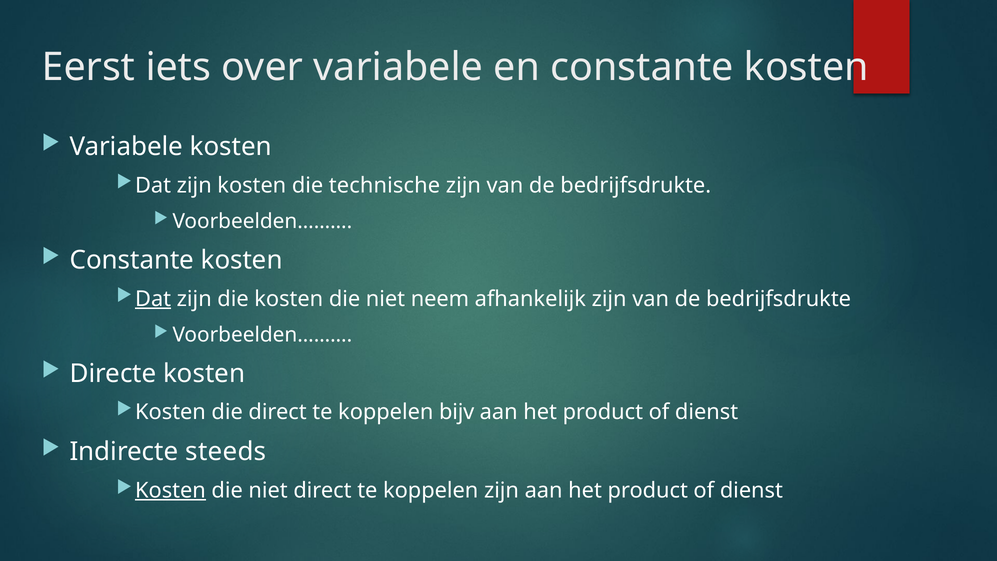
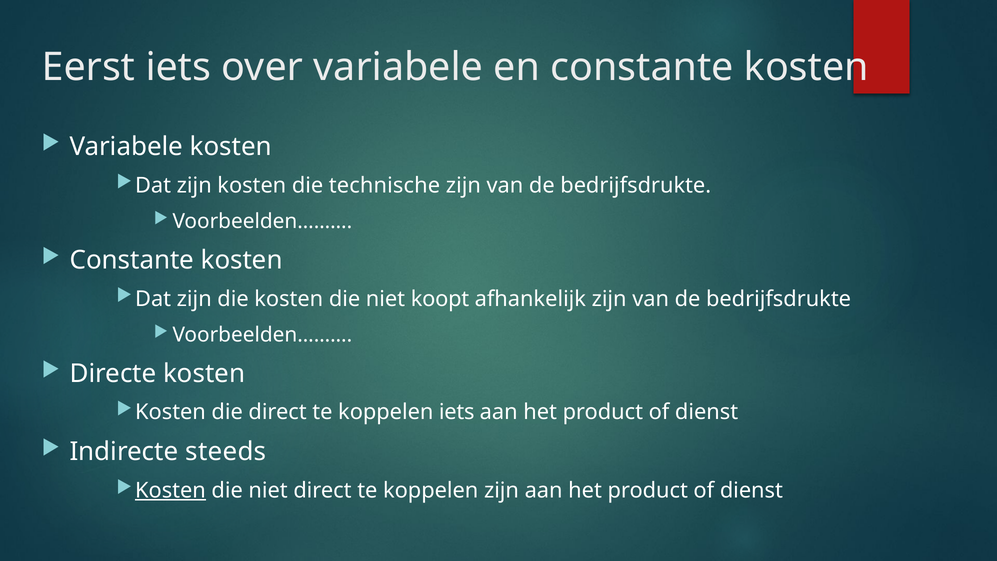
Dat underline: present -> none (153, 299)
neem: neem -> koopt (440, 299)
koppelen bijv: bijv -> iets (457, 412)
